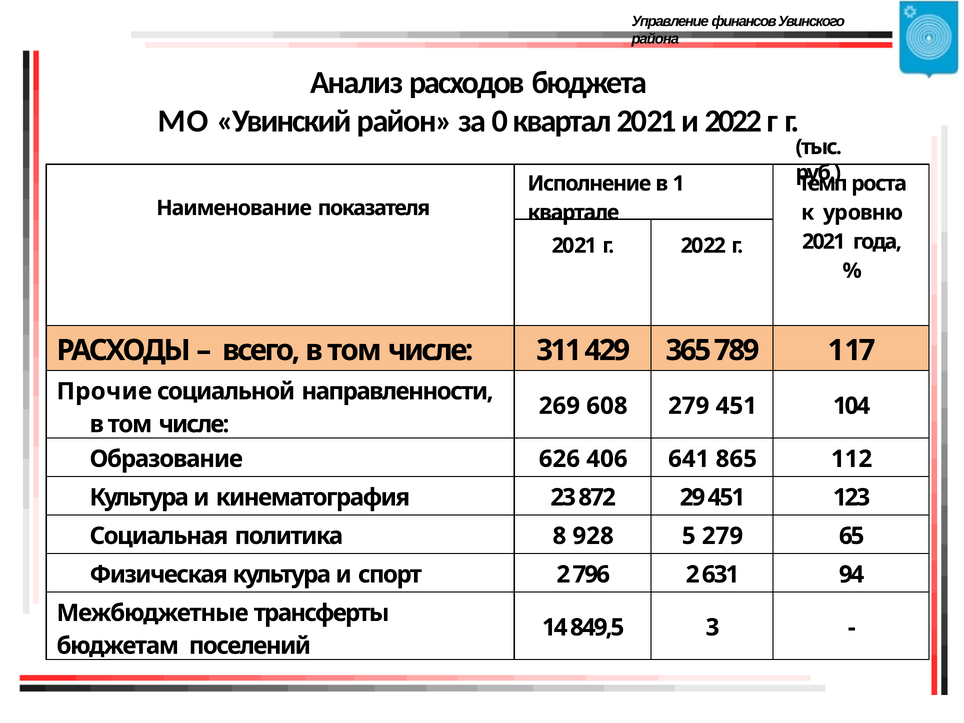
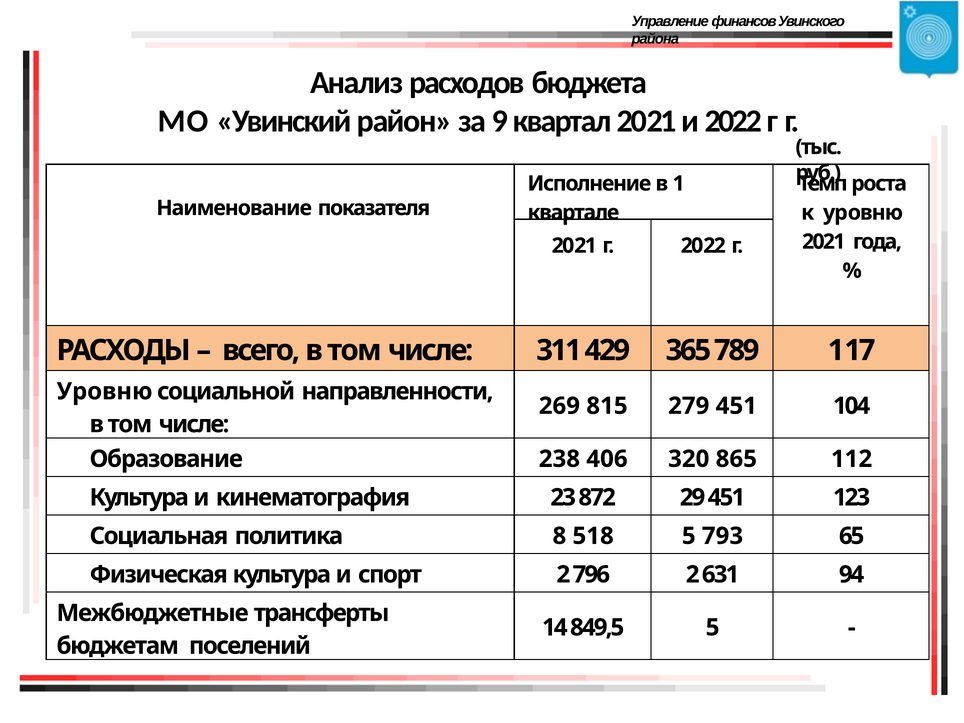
0: 0 -> 9 (500, 121)
Прочие: Прочие -> Уровню (104, 391)
608: 608 -> 815 (607, 406)
626: 626 -> 238 (559, 459)
641: 641 -> 320 (689, 459)
928: 928 -> 518 (593, 536)
5 279: 279 -> 793 (722, 536)
849,5 3: 3 -> 5 (713, 627)
